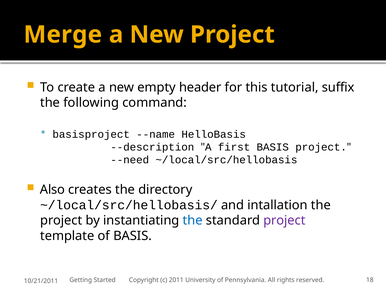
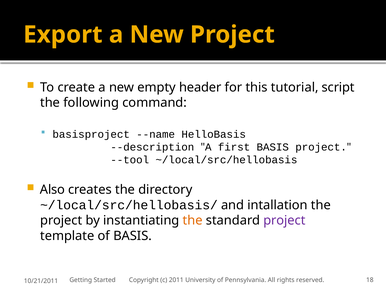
Merge: Merge -> Export (63, 35)
suffix: suffix -> script (338, 87)
--need: --need -> --tool (130, 160)
the colour: blue -> orange (193, 221)
